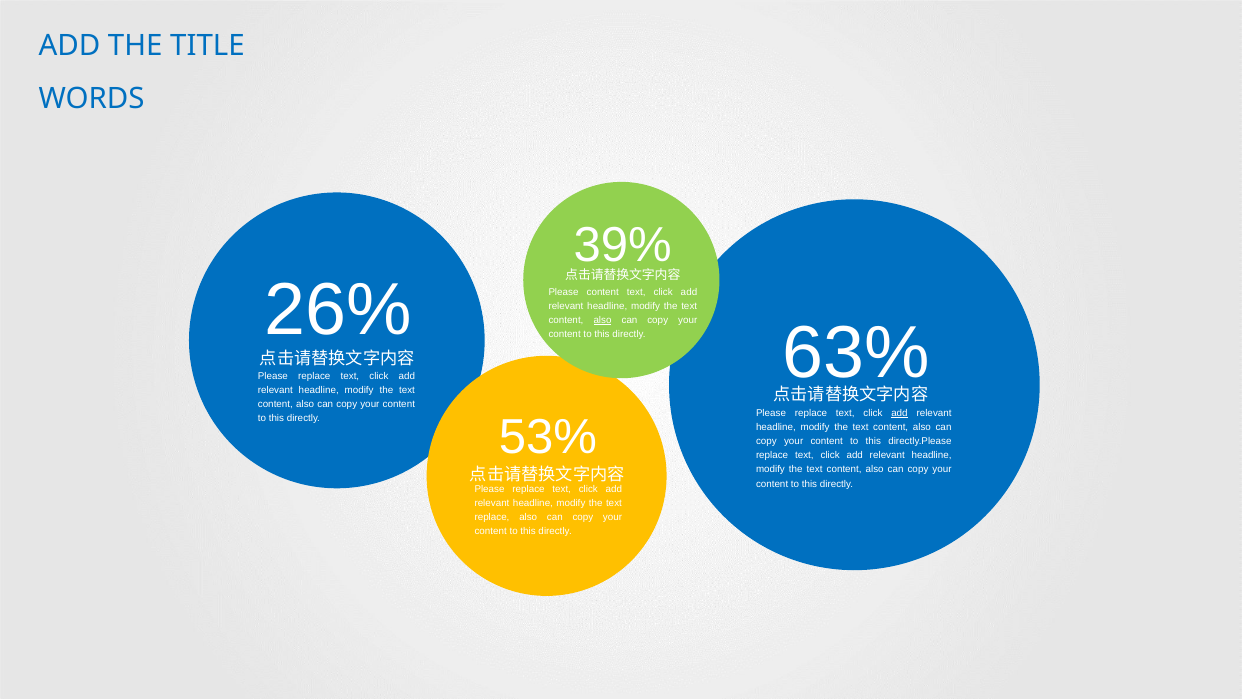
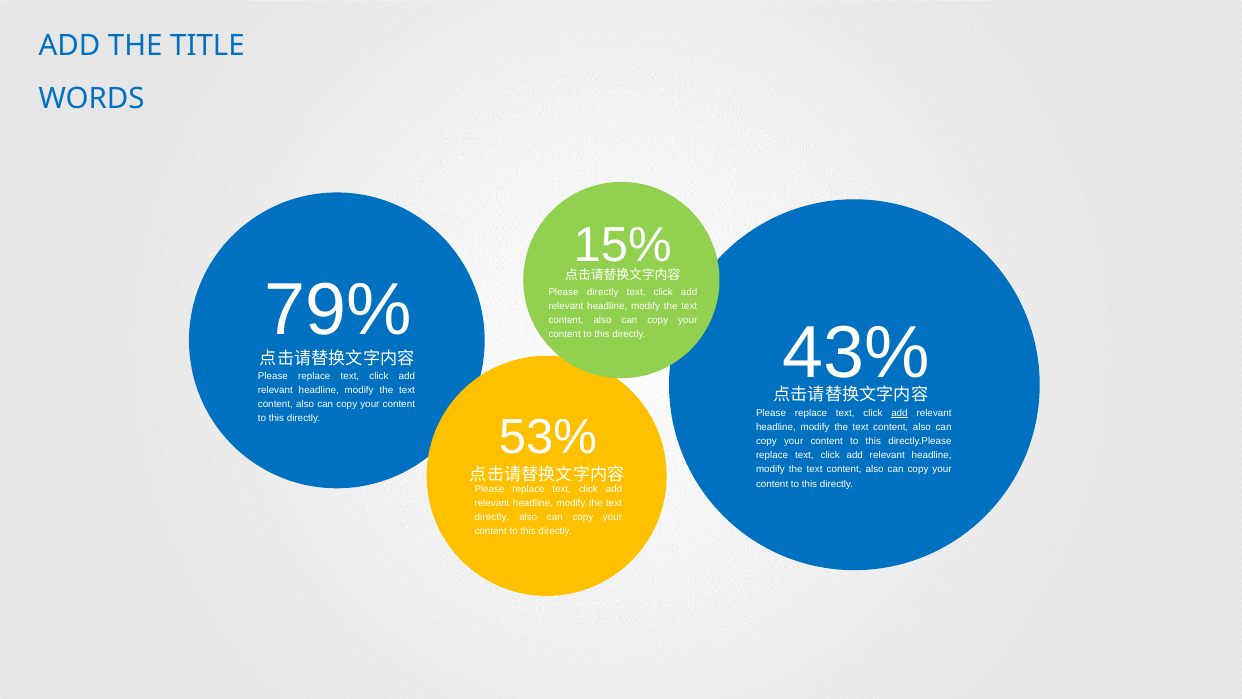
39%: 39% -> 15% (623, 246)
26%: 26% -> 79% (338, 310)
Please content: content -> directly (603, 292)
also underline: present -> none (603, 320)
63%: 63% -> 43% (856, 353)
replace: replace -> directly (492, 517)
